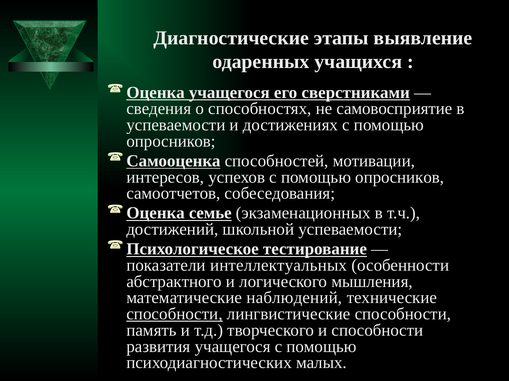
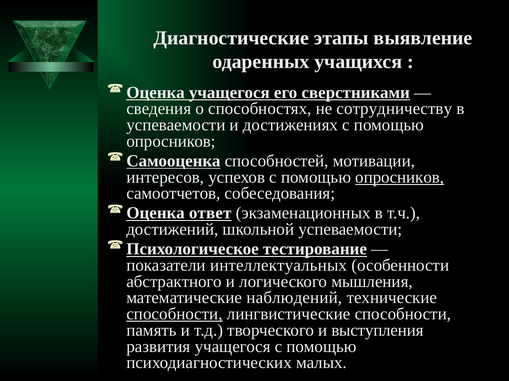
самовосприятие: самовосприятие -> сотрудничеству (394, 109)
опросников underline: none -> present (400, 177)
семье: семье -> ответ (210, 213)
и способности: способности -> выступления (378, 331)
